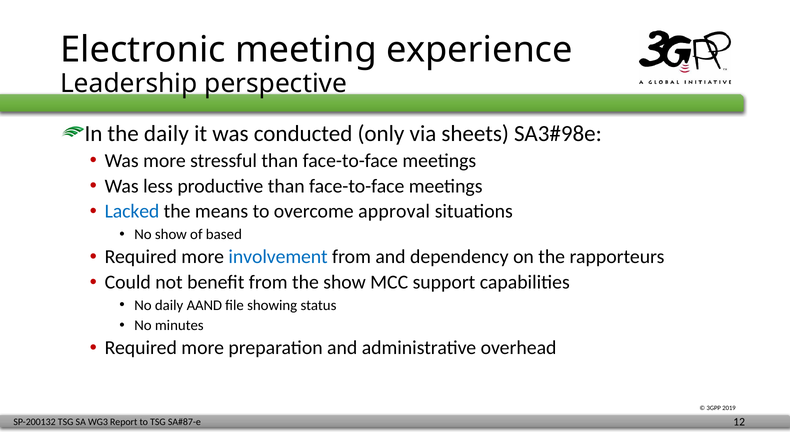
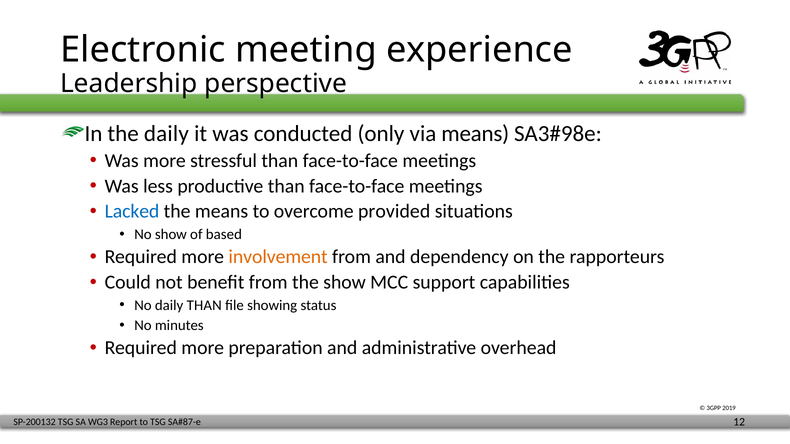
via sheets: sheets -> means (475, 134)
approval: approval -> provided (394, 212)
involvement colour: blue -> orange (278, 257)
daily AAND: AAND -> THAN (204, 305)
